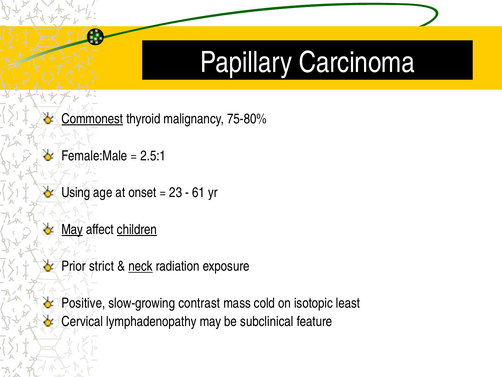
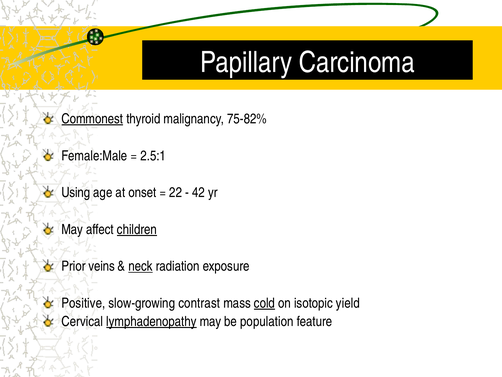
75-80%: 75-80% -> 75-82% (247, 119)
23: 23 -> 22 (176, 192)
61: 61 -> 42 (199, 192)
May underline: present -> none (72, 229)
strict: strict -> veins (102, 266)
cold underline: none -> present (264, 303)
least: least -> yield (348, 303)
lymphadenopathy underline: none -> present (151, 321)
subclinical: subclinical -> population (267, 321)
